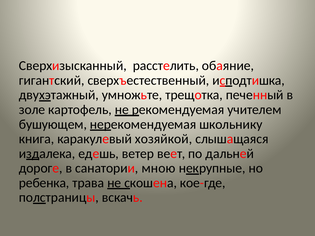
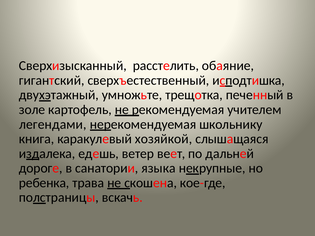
бушующем: бушующем -> легендами (53, 124)
мною: мною -> языка (159, 168)
